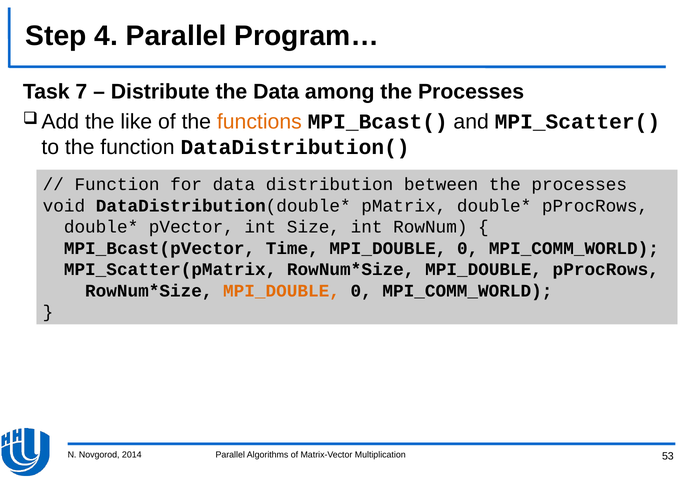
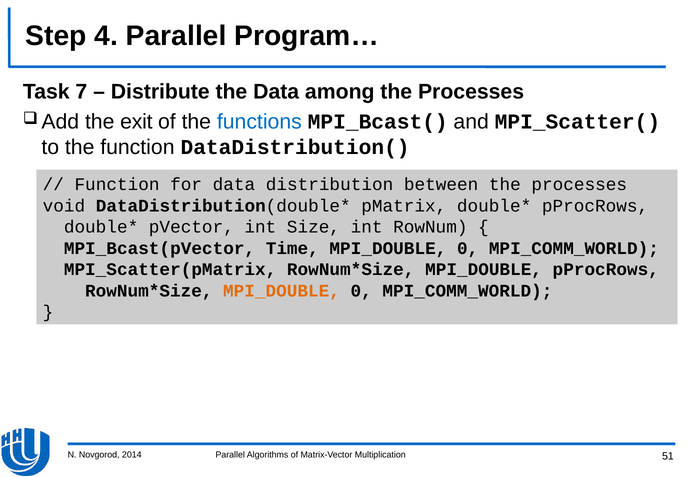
like: like -> exit (136, 122)
functions colour: orange -> blue (259, 122)
53: 53 -> 51 (668, 456)
